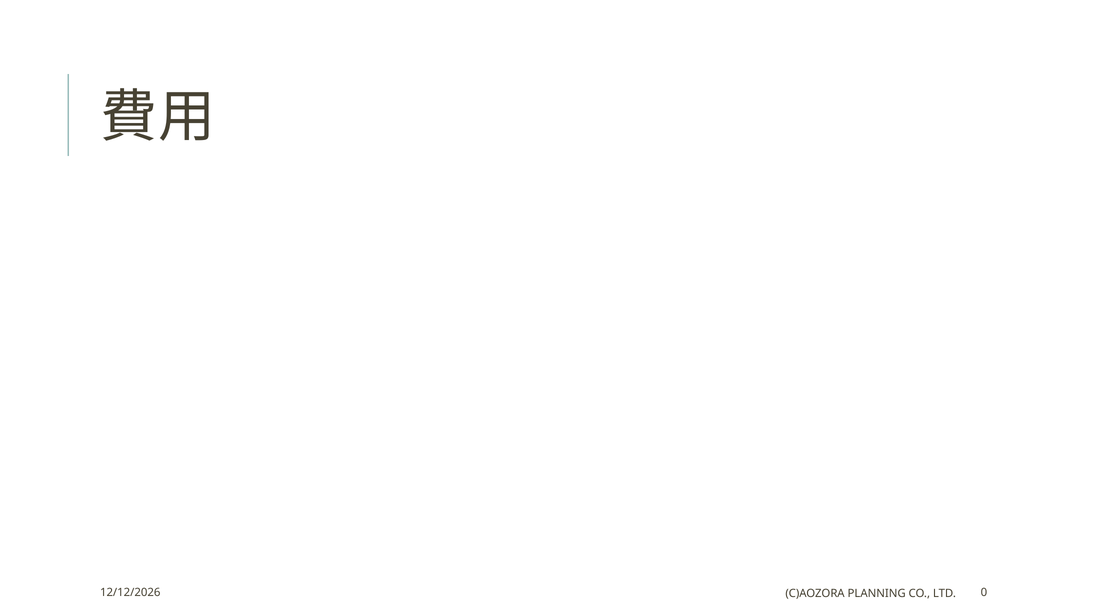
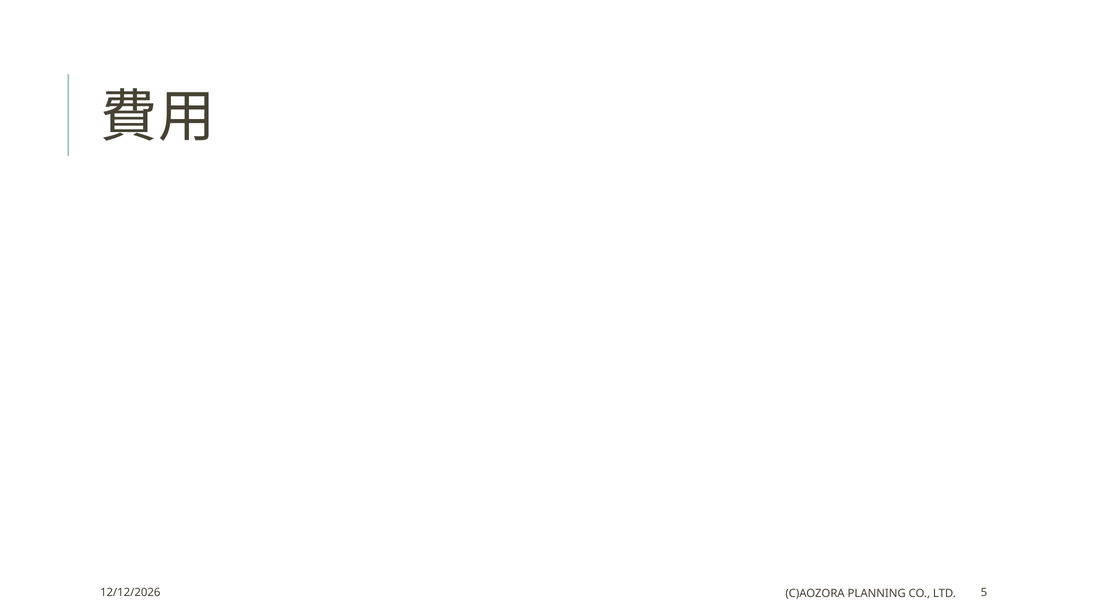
0: 0 -> 5 (984, 593)
